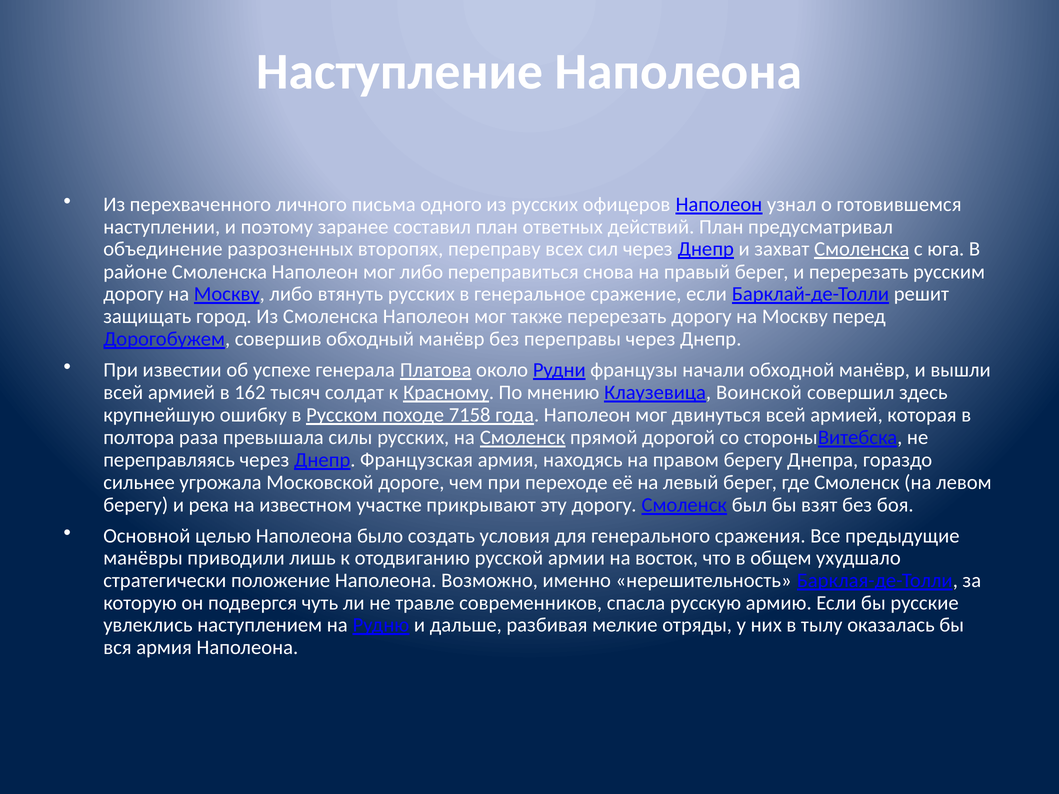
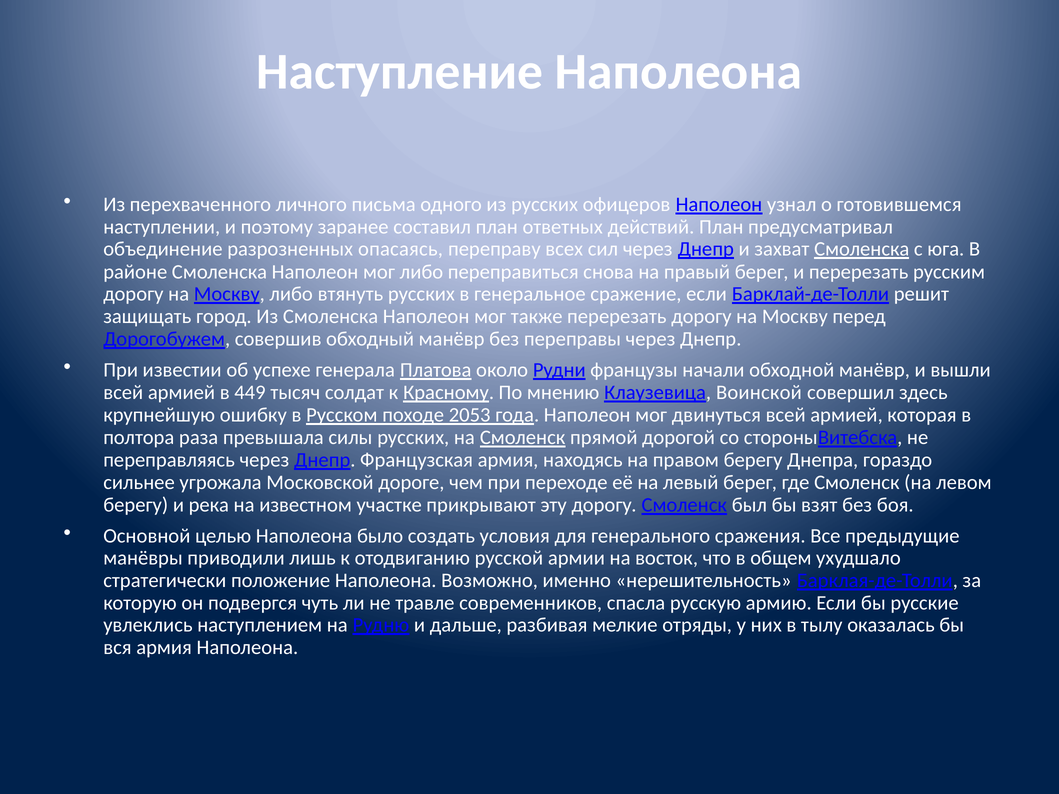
второпях: второпях -> опасаясь (401, 249)
162: 162 -> 449 (250, 392)
7158: 7158 -> 2053 (470, 415)
